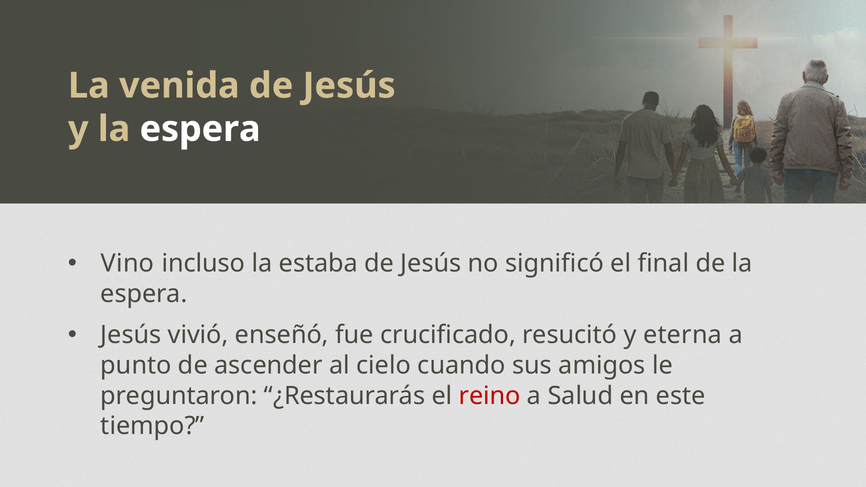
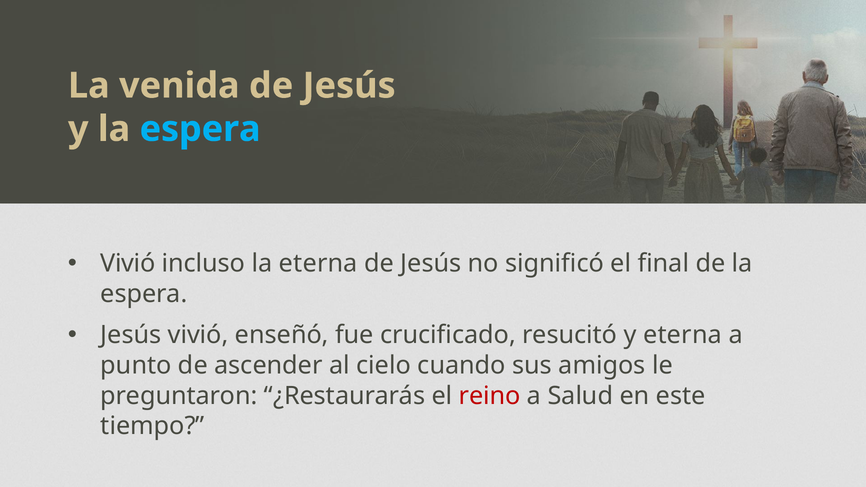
espera colour: white -> light blue (200, 129)
Vino: Vino -> Vivió (128, 264)
la estaba: estaba -> eterna (318, 264)
